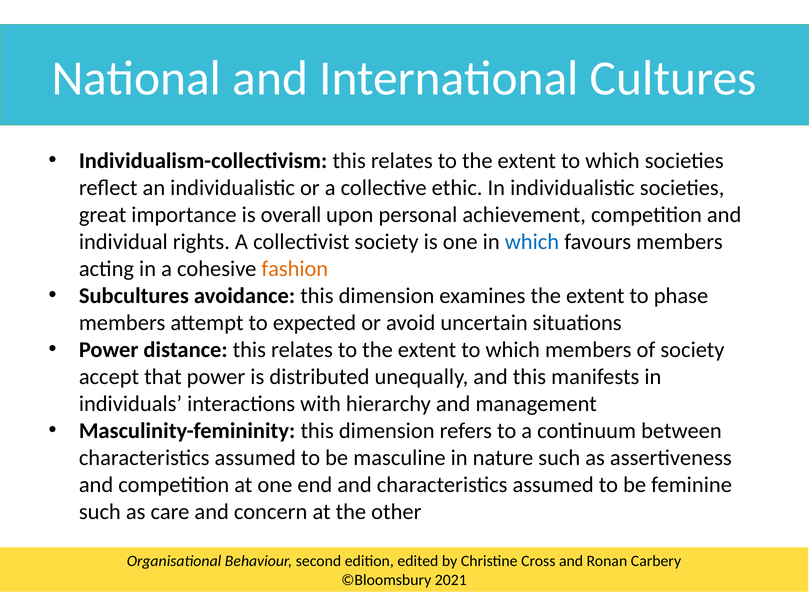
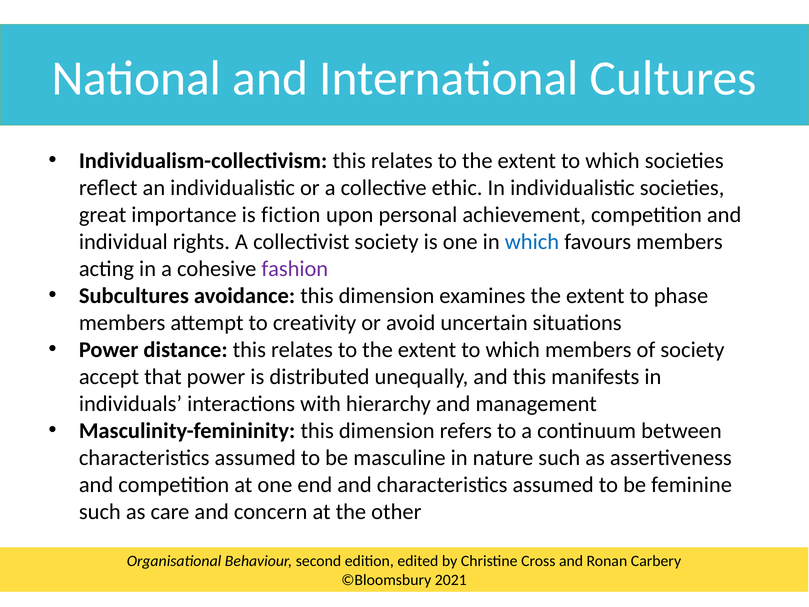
overall: overall -> fiction (291, 215)
fashion colour: orange -> purple (295, 269)
expected: expected -> creativity (315, 323)
